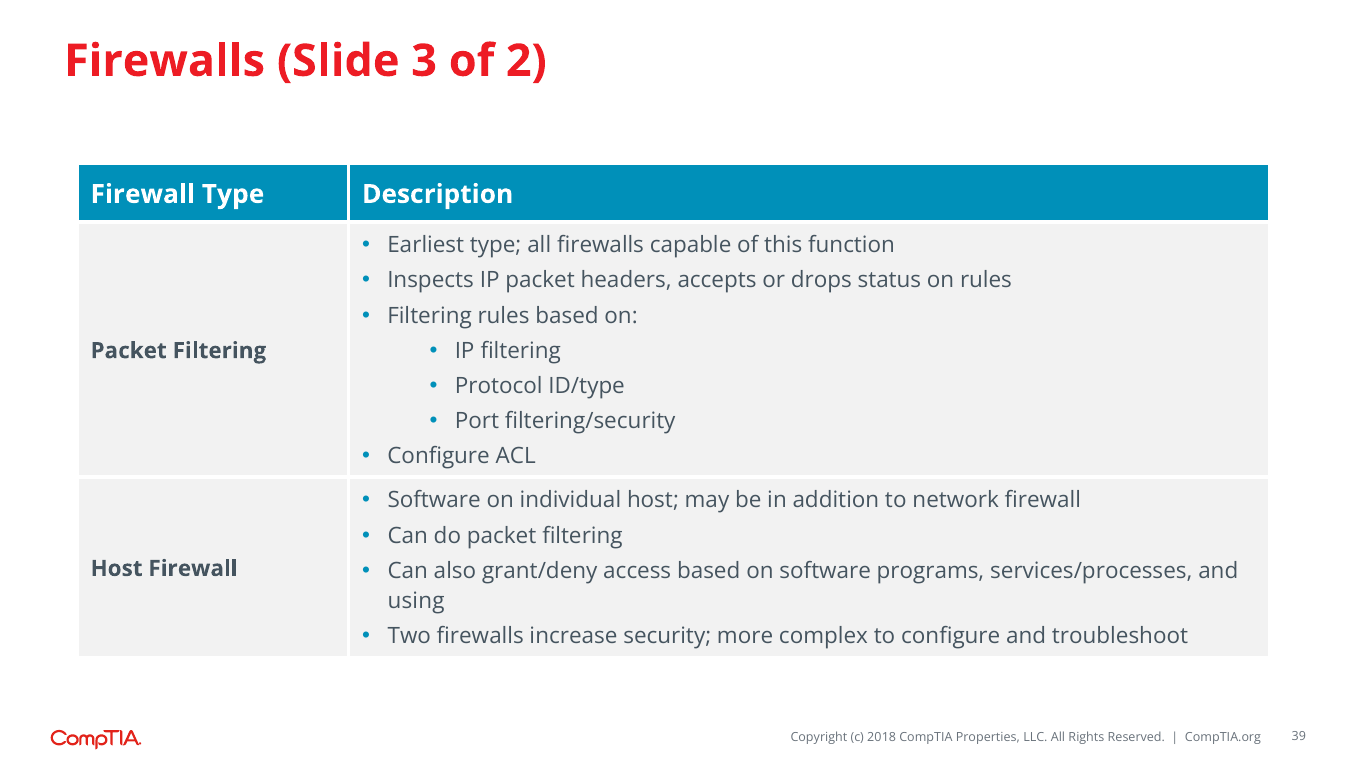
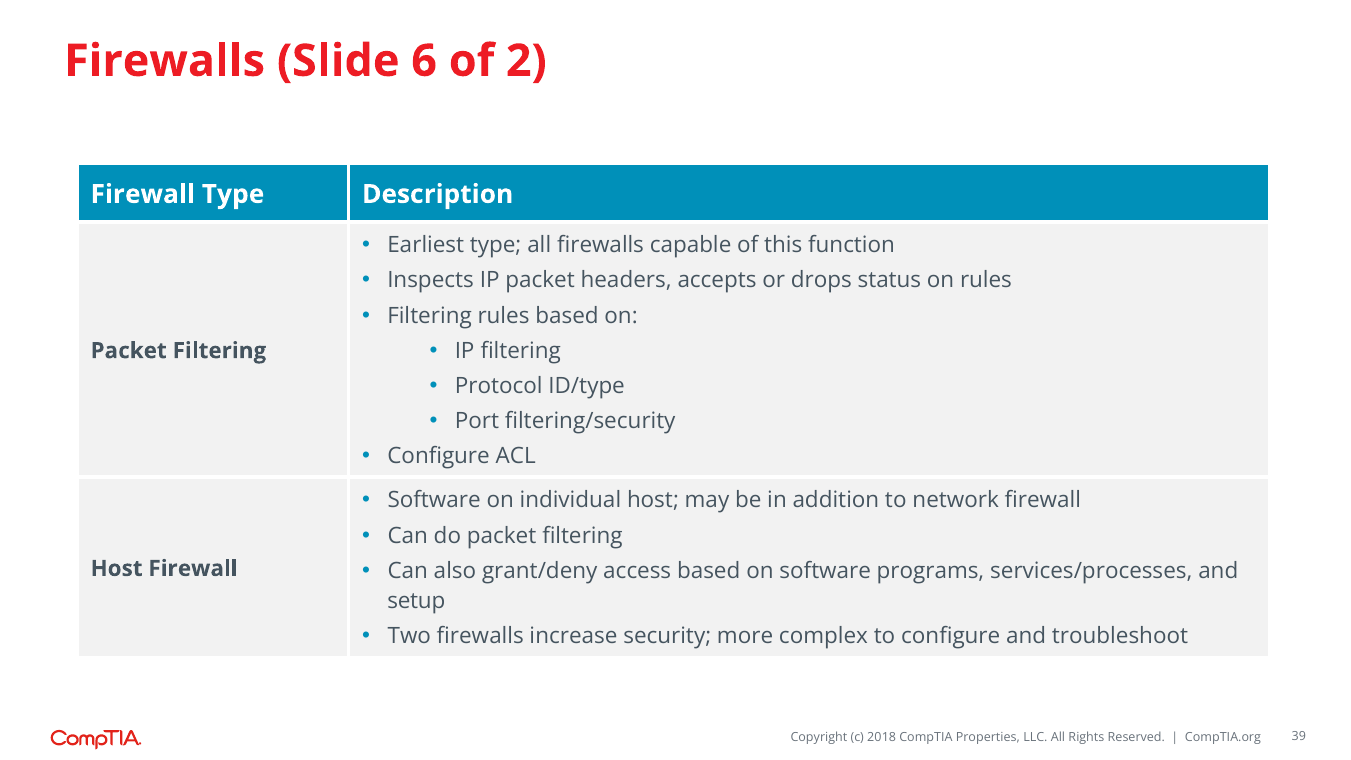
3: 3 -> 6 (424, 61)
using: using -> setup (416, 601)
